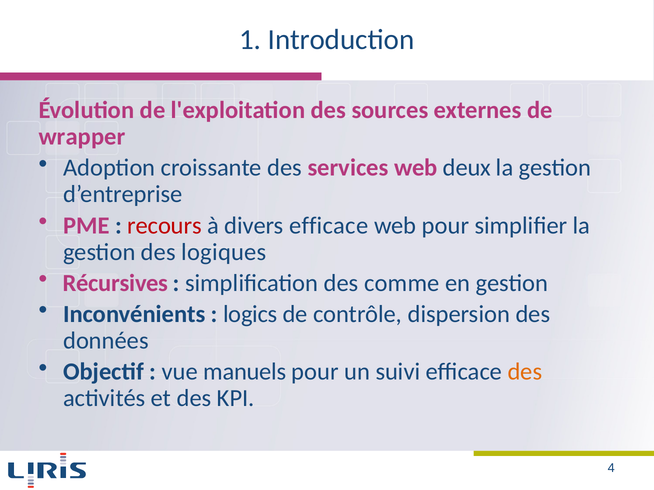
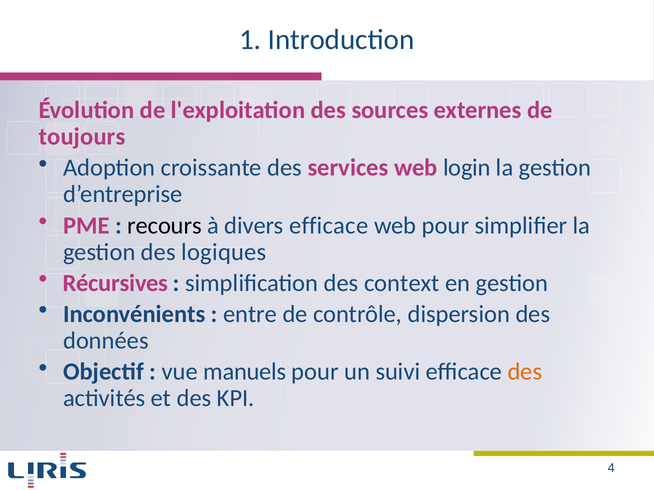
wrapper: wrapper -> toujours (82, 137)
deux: deux -> login (467, 168)
recours colour: red -> black (164, 226)
comme: comme -> context (402, 283)
logics: logics -> entre (250, 314)
